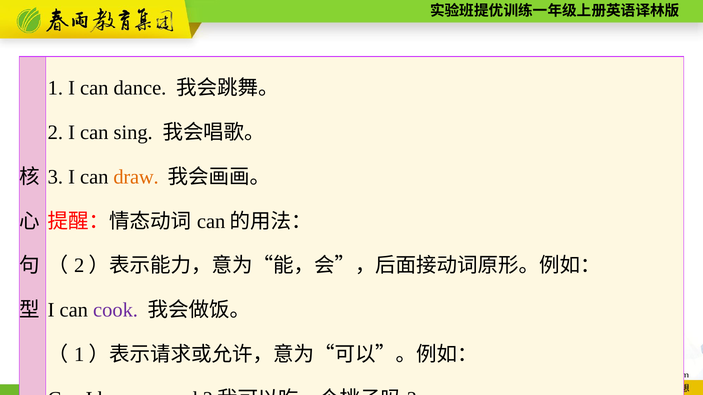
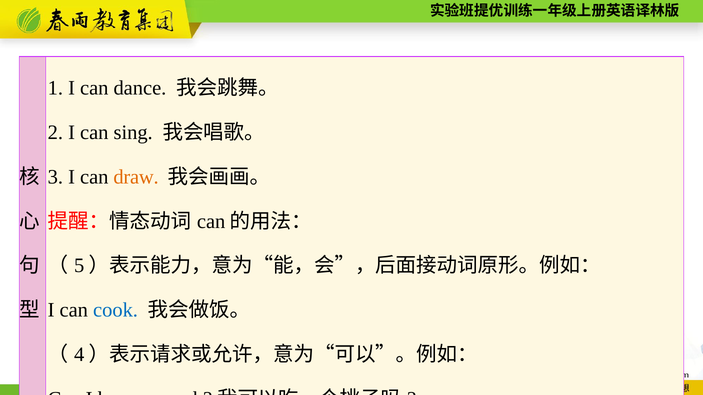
2: 2 -> 5 (79, 266)
cook colour: purple -> blue (116, 310)
1: 1 -> 4 (79, 355)
